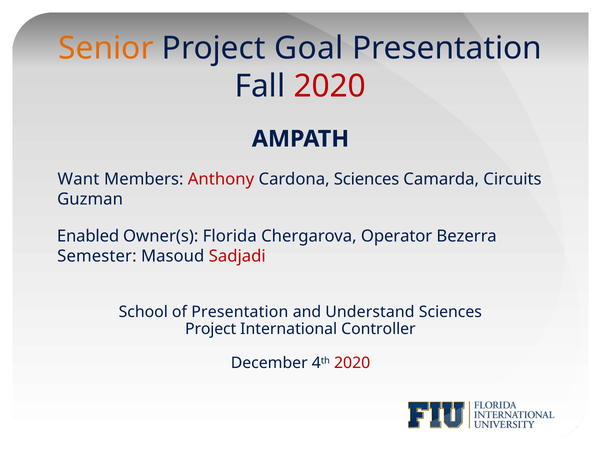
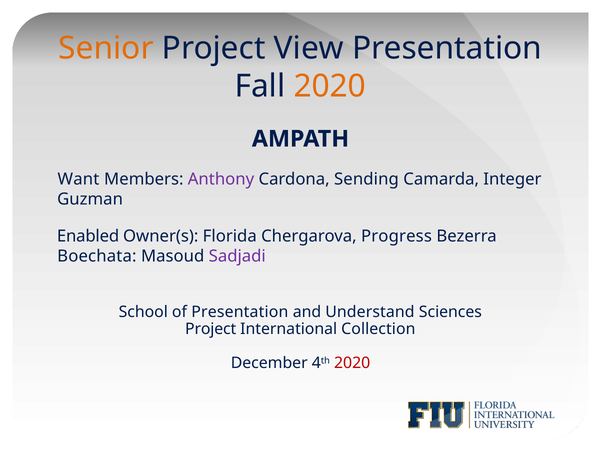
Goal: Goal -> View (309, 48)
2020 colour: red -> orange (330, 86)
Anthony colour: red -> purple (221, 179)
Cardona Sciences: Sciences -> Sending (366, 179)
Circuits: Circuits -> Integer (512, 179)
Operator: Operator -> Progress (396, 236)
Semester: Semester -> Boechata (97, 256)
Sadjadi colour: red -> purple (237, 256)
Controller: Controller -> Collection (378, 329)
